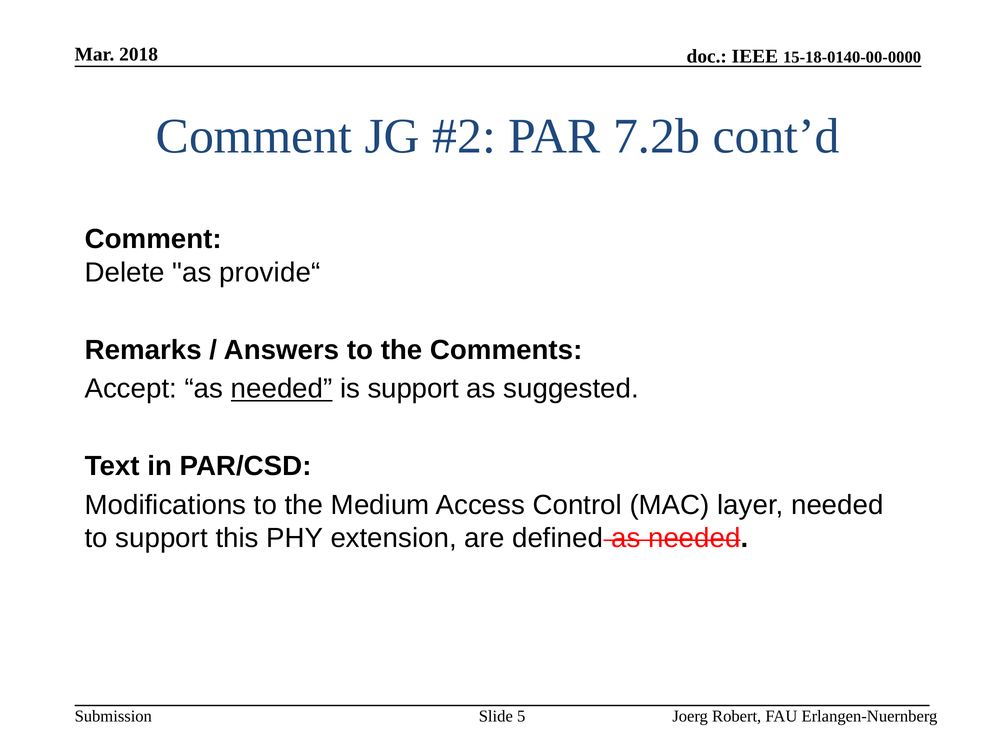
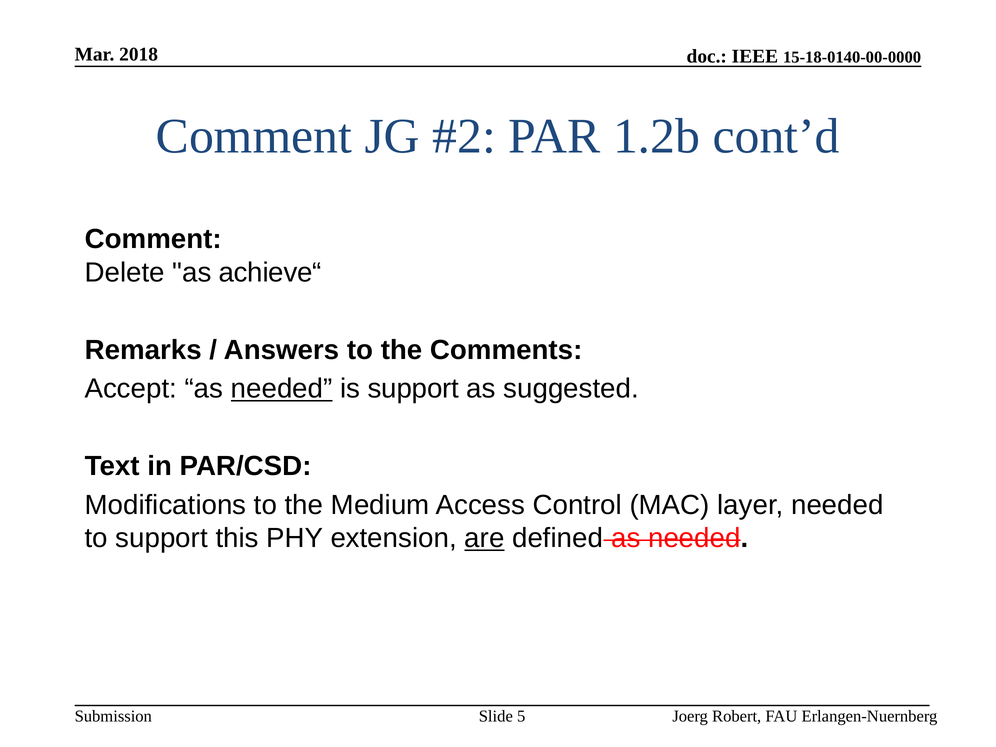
7.2b: 7.2b -> 1.2b (657, 136)
provide“: provide“ -> achieve“ (270, 273)
are underline: none -> present (484, 538)
